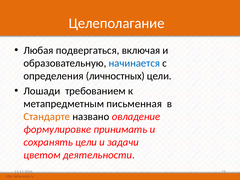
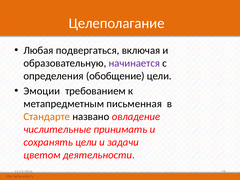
начинается colour: blue -> purple (134, 63)
личностных: личностных -> обобщение (115, 76)
Лошади: Лошади -> Эмоции (42, 91)
формулировке: формулировке -> числительные (57, 129)
